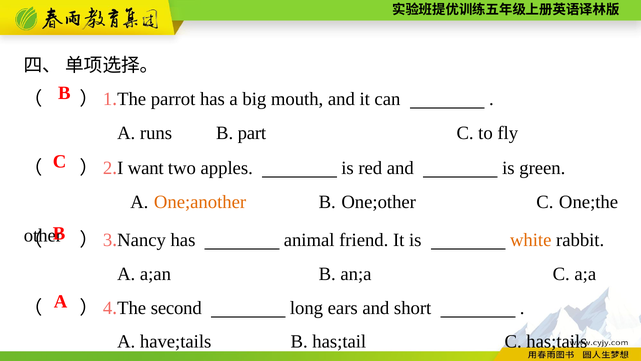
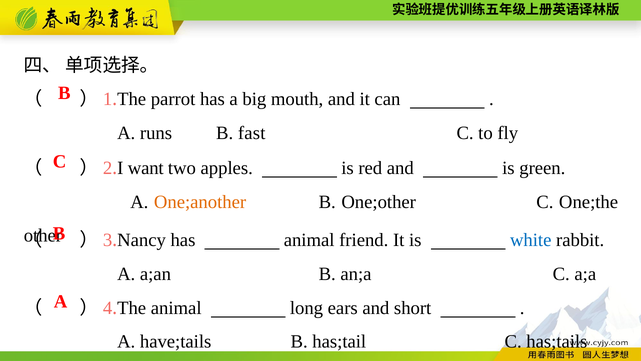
part: part -> fast (252, 133)
white colour: orange -> blue (531, 240)
second: second -> animal (176, 308)
